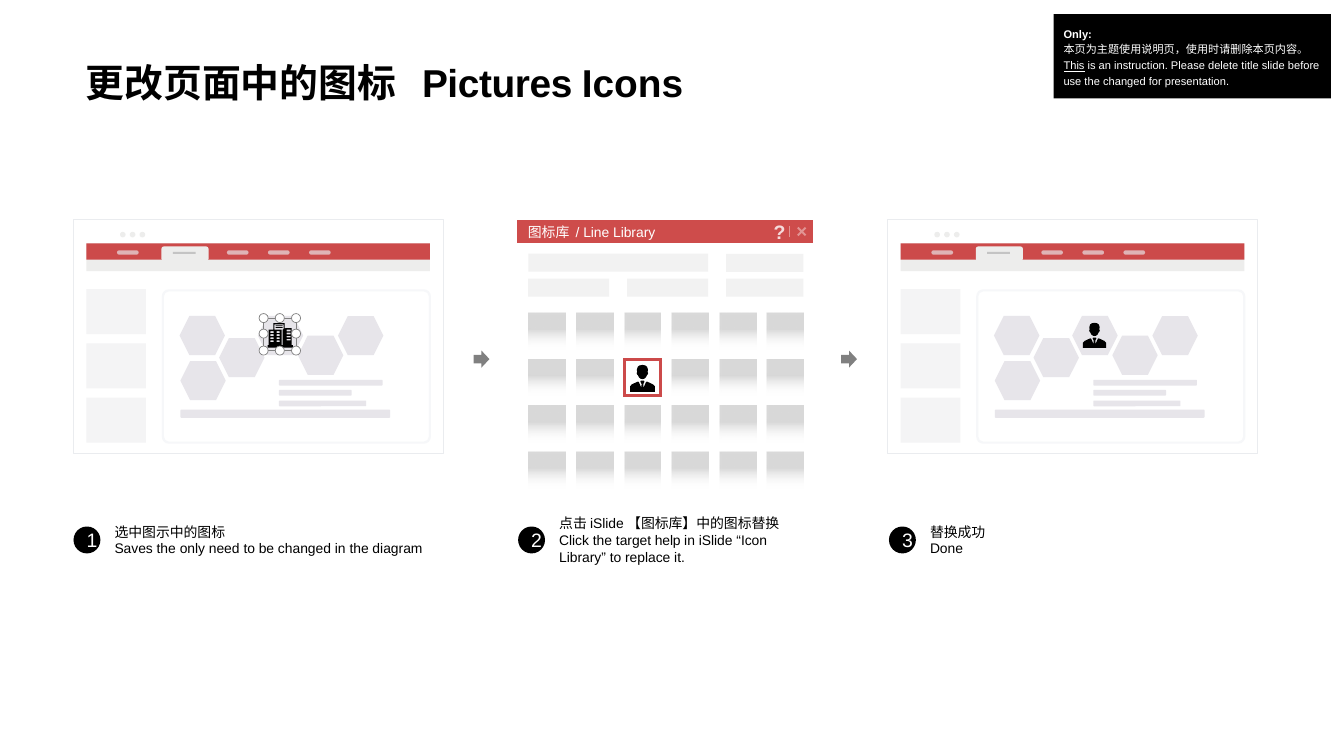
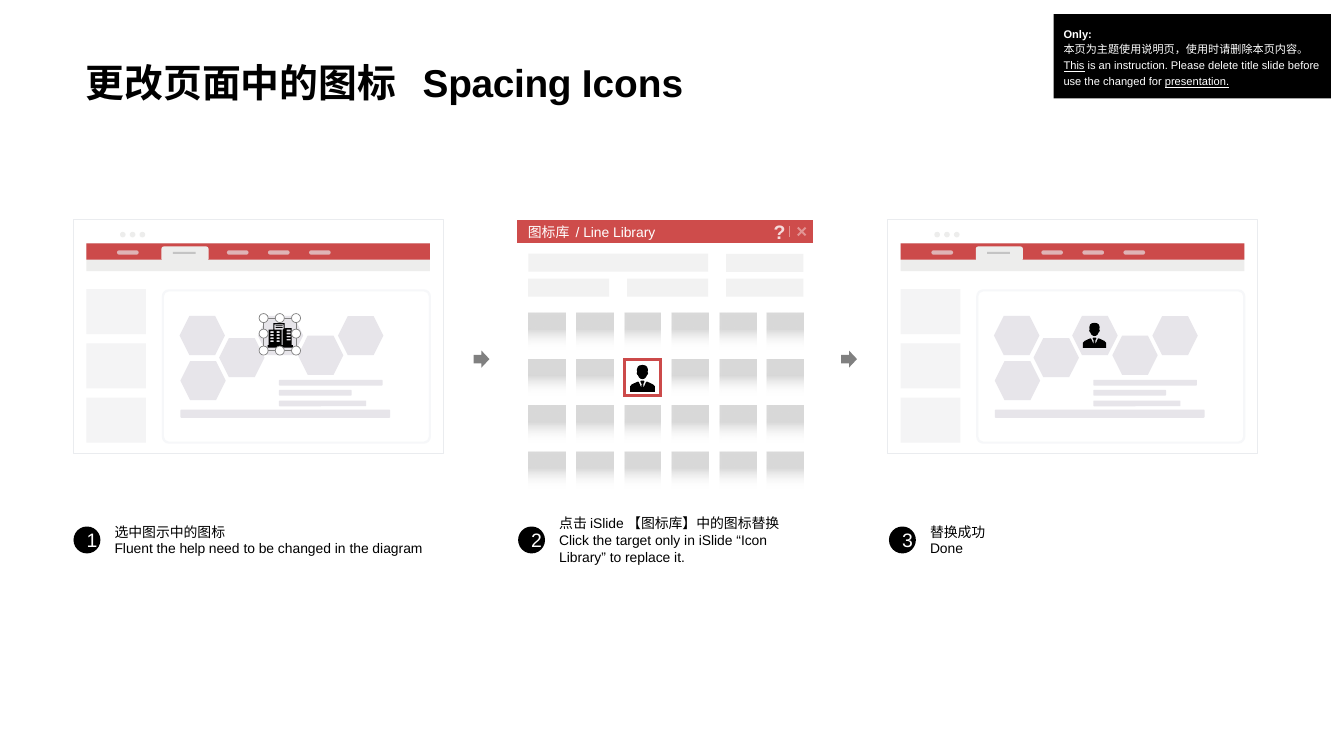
Pictures: Pictures -> Spacing (497, 85)
presentation underline: none -> present (1197, 82)
target help: help -> only (668, 541)
Saves: Saves -> Fluent (134, 549)
the only: only -> help (192, 549)
